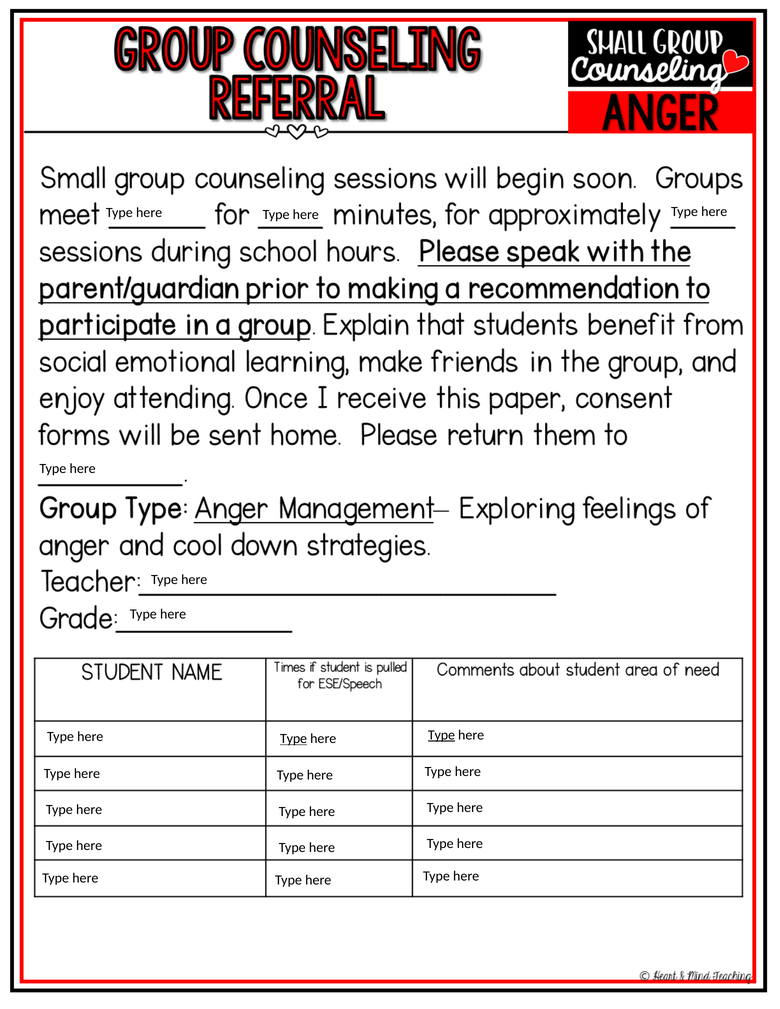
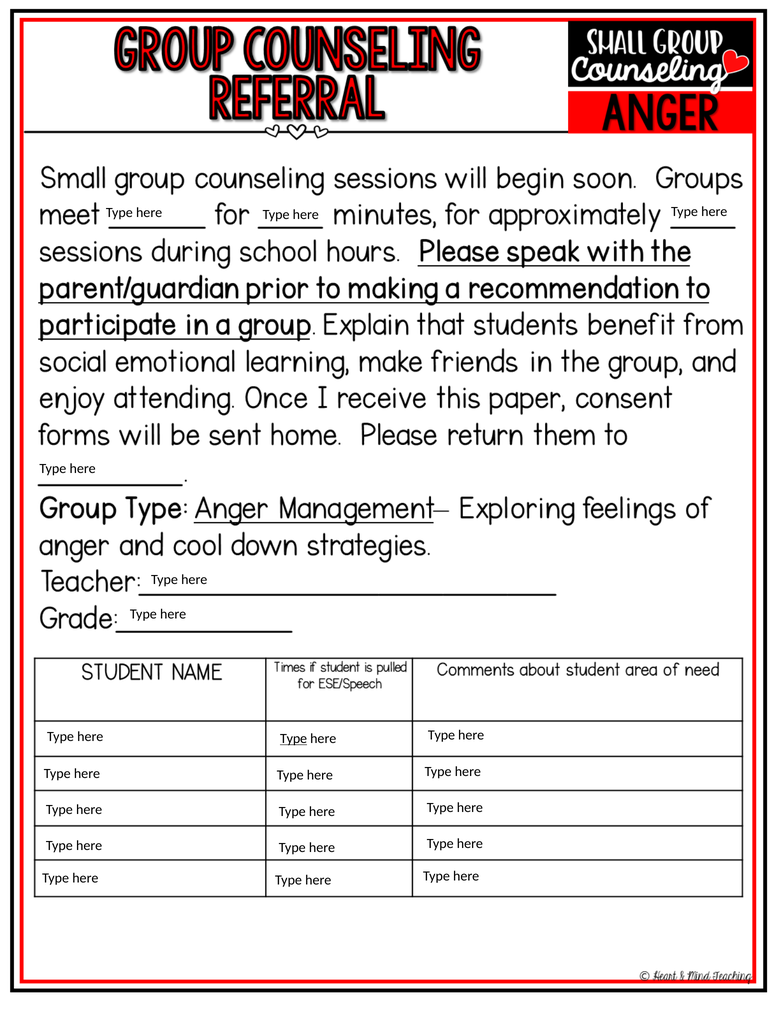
Type underline: present -> none (441, 735)
